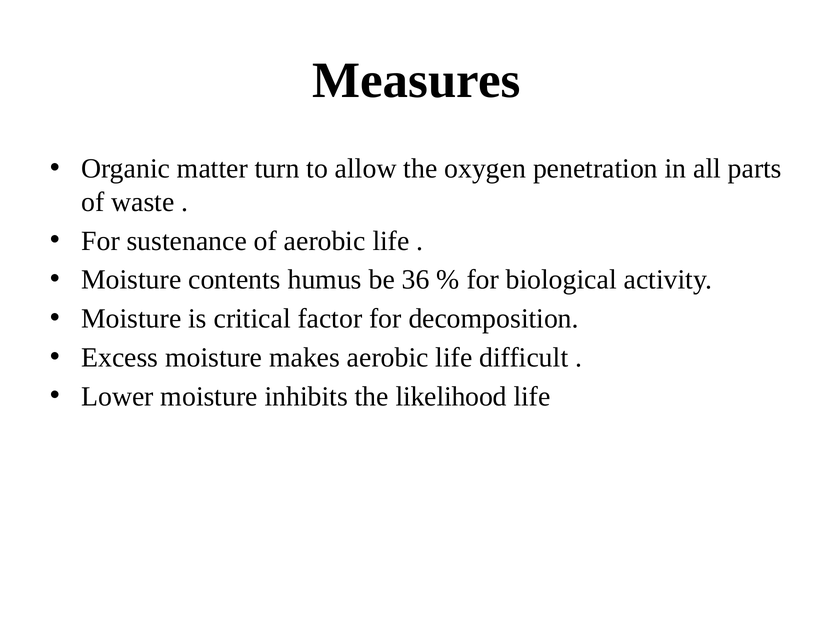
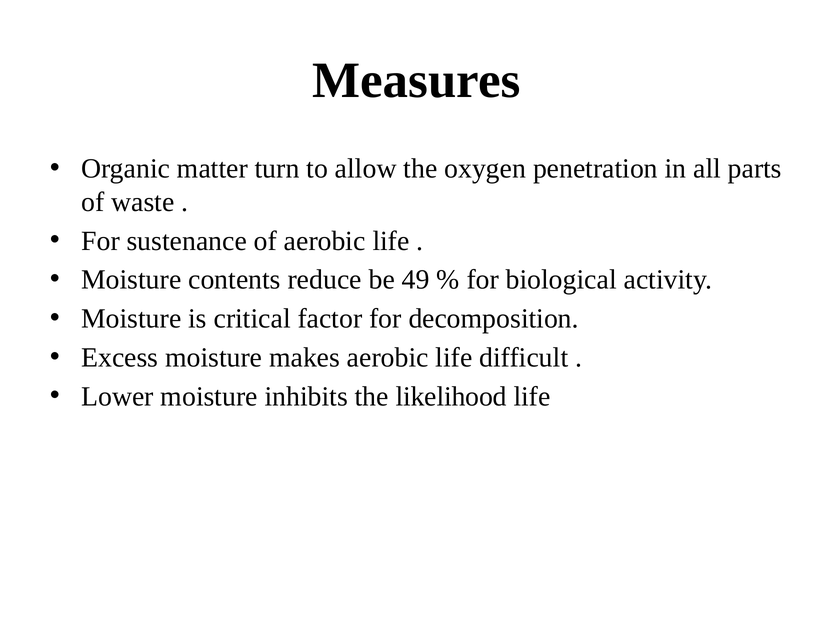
humus: humus -> reduce (325, 280)
36: 36 -> 49 (416, 280)
